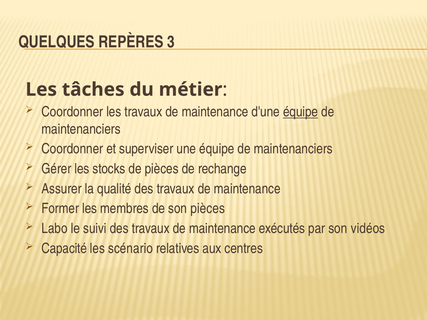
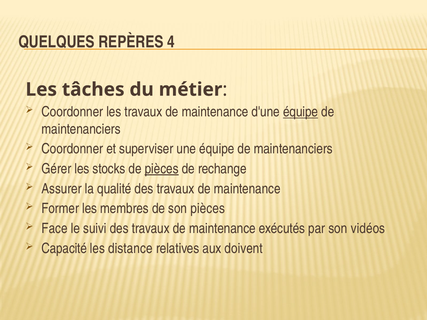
3: 3 -> 4 (171, 42)
pièces underline: none -> present (162, 169)
Labo: Labo -> Face (55, 229)
scénario: scénario -> distance (130, 249)
centres: centres -> doivent (244, 249)
